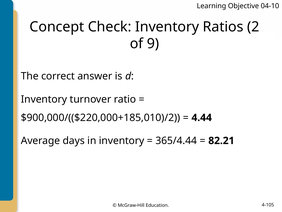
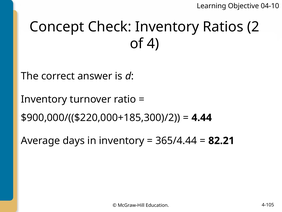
9: 9 -> 4 (153, 44)
$900,000/(($220,000+185,010)/2: $900,000/(($220,000+185,010)/2 -> $900,000/(($220,000+185,300)/2 (101, 117)
